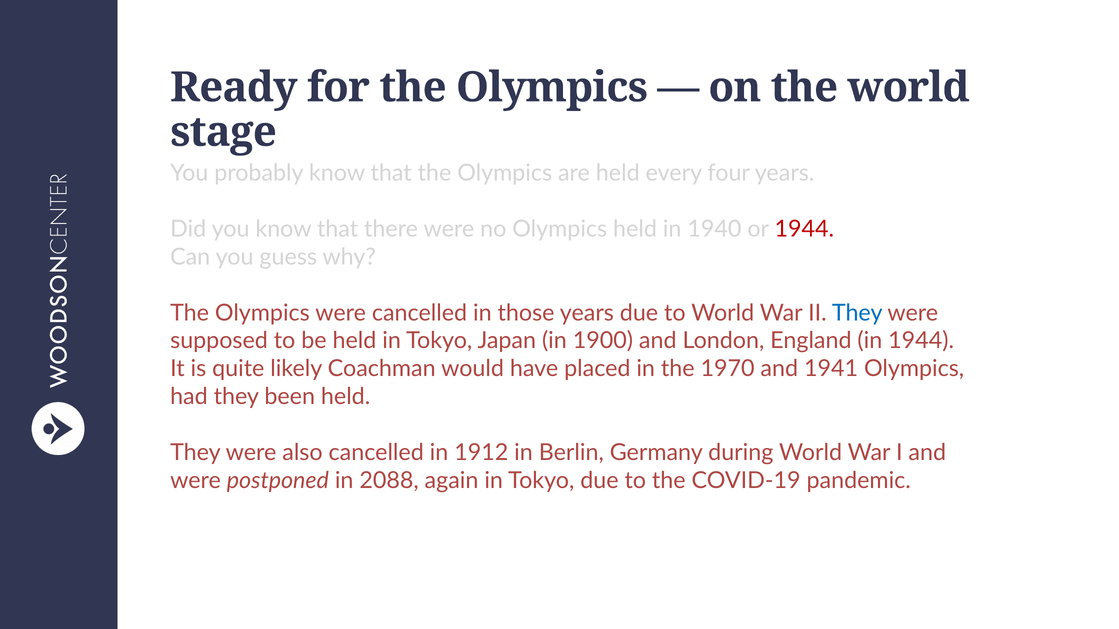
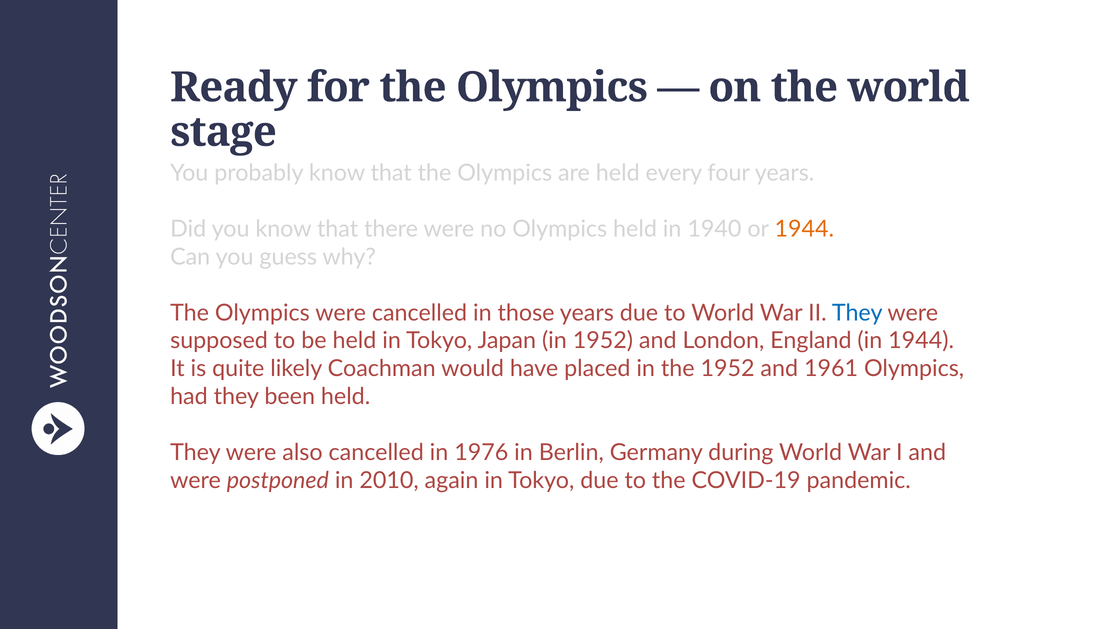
1944 colour: red -> orange (804, 229)
in 1900: 1900 -> 1952 (603, 341)
the 1970: 1970 -> 1952 (728, 369)
1941: 1941 -> 1961 (831, 369)
1912: 1912 -> 1976 (481, 453)
2088: 2088 -> 2010 (389, 481)
